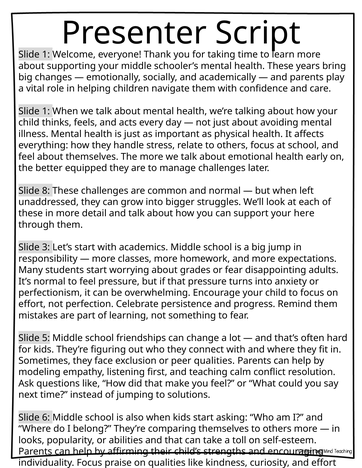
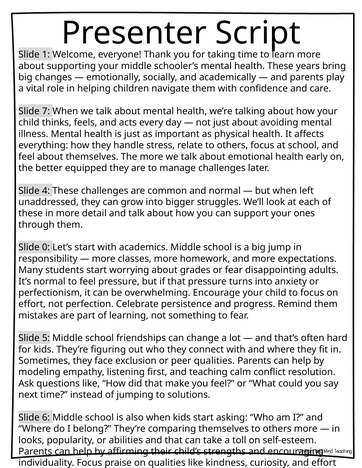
1: 1 -> 7 (46, 111)
8: 8 -> 4 (46, 191)
here: here -> ones (304, 214)
3: 3 -> 0 (46, 248)
